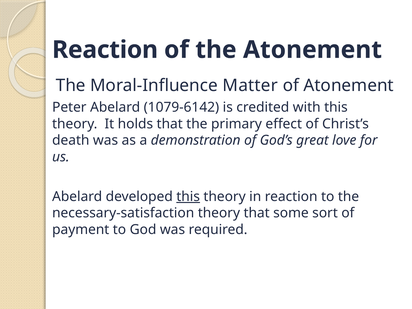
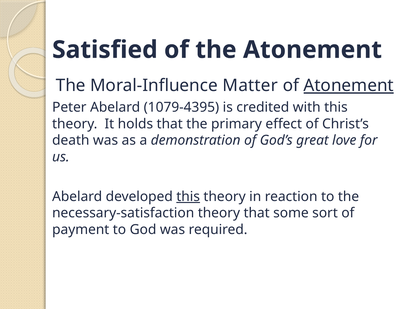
Reaction: Reaction -> Satisfied (105, 50)
Atonement underline: none -> present (349, 86)
1079-6142: 1079-6142 -> 1079-4395 (181, 107)
